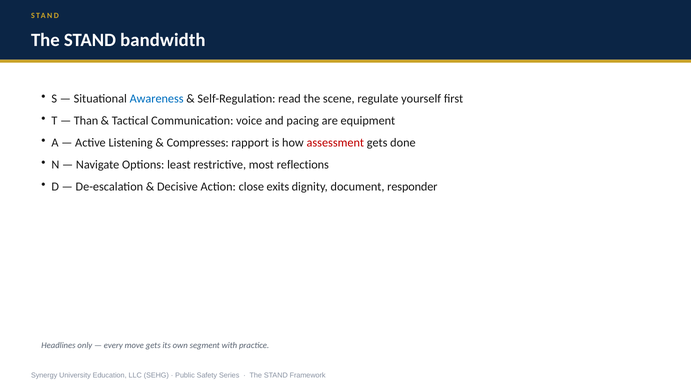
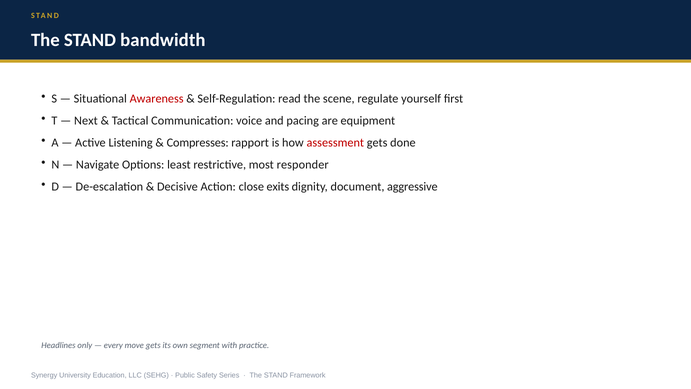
Awareness colour: blue -> red (157, 99)
Than: Than -> Next (86, 121)
reflections: reflections -> responder (303, 165)
responder: responder -> aggressive (412, 186)
